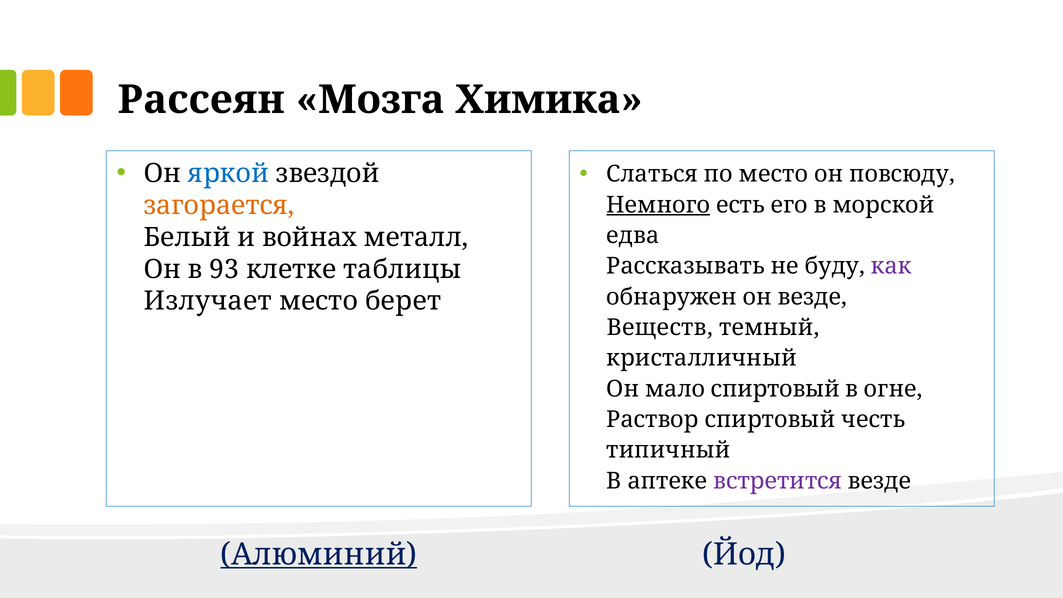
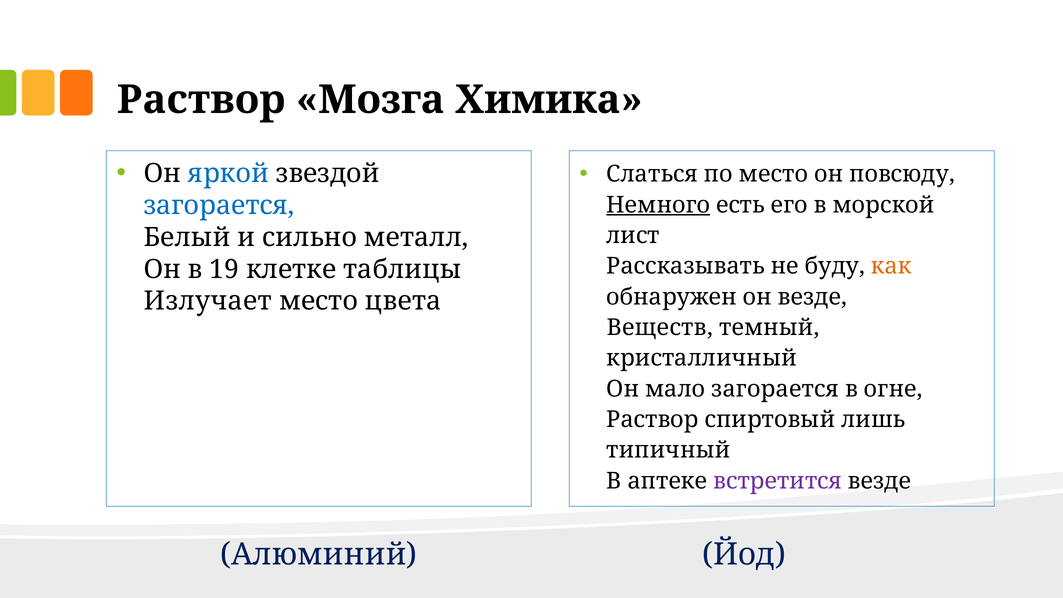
Рассеян: Рассеян -> Раствор (201, 100)
загорается colour: orange -> blue (219, 206)
едва: едва -> лист (633, 236)
войнах: войнах -> сильно (310, 237)
как colour: purple -> orange (891, 266)
93: 93 -> 19 (224, 269)
берет: берет -> цвета (403, 301)
мало спиртовый: спиртовый -> загорается (775, 389)
честь: честь -> лишь (873, 420)
Алюминий underline: present -> none (319, 555)
